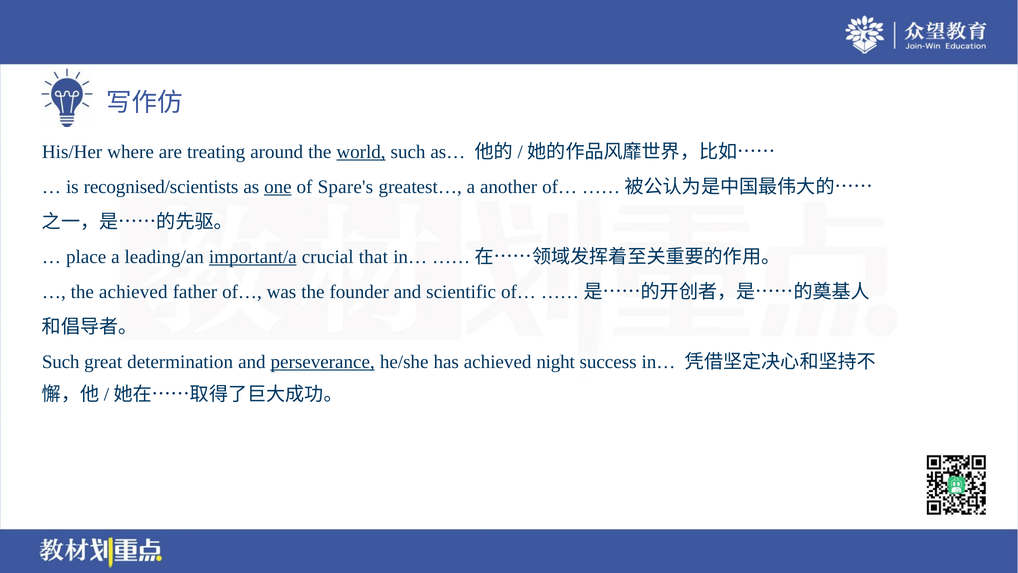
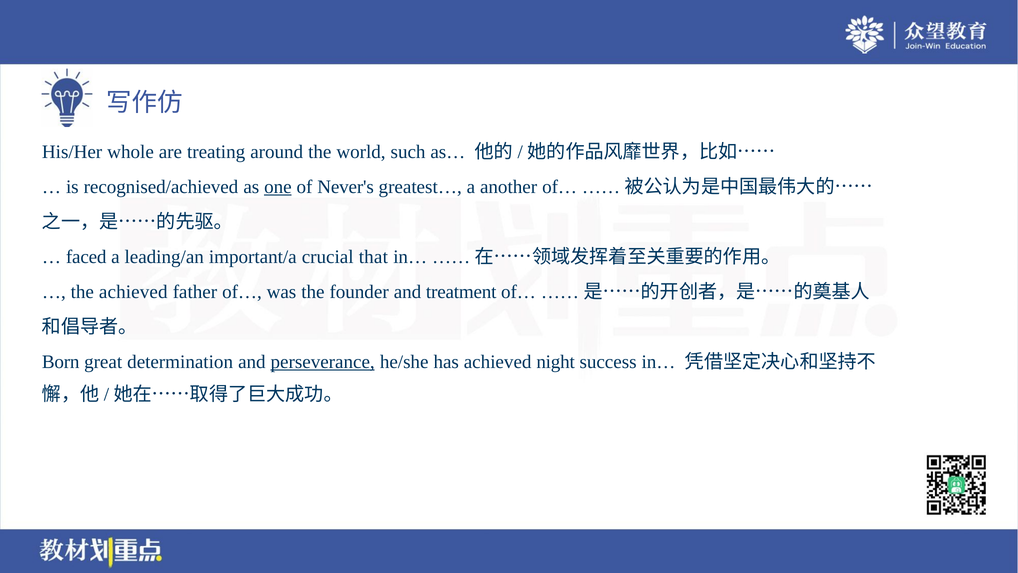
where: where -> whole (131, 152)
world underline: present -> none (361, 152)
recognised/scientists: recognised/scientists -> recognised/achieved (161, 187)
Spare's: Spare's -> Never's (346, 187)
place: place -> faced (86, 257)
important/a underline: present -> none (253, 257)
scientific: scientific -> treatment (461, 292)
Such: Such -> Born (61, 362)
